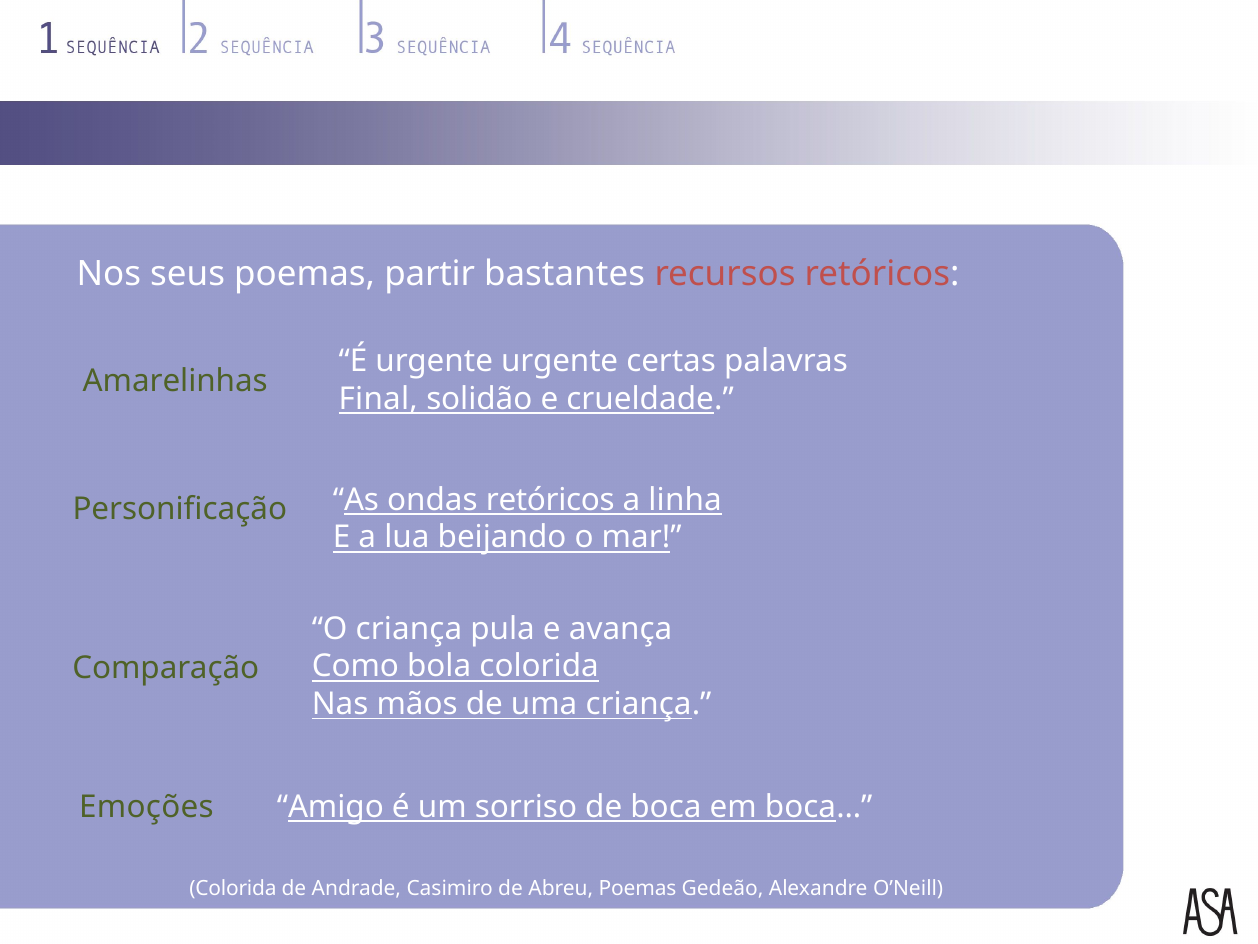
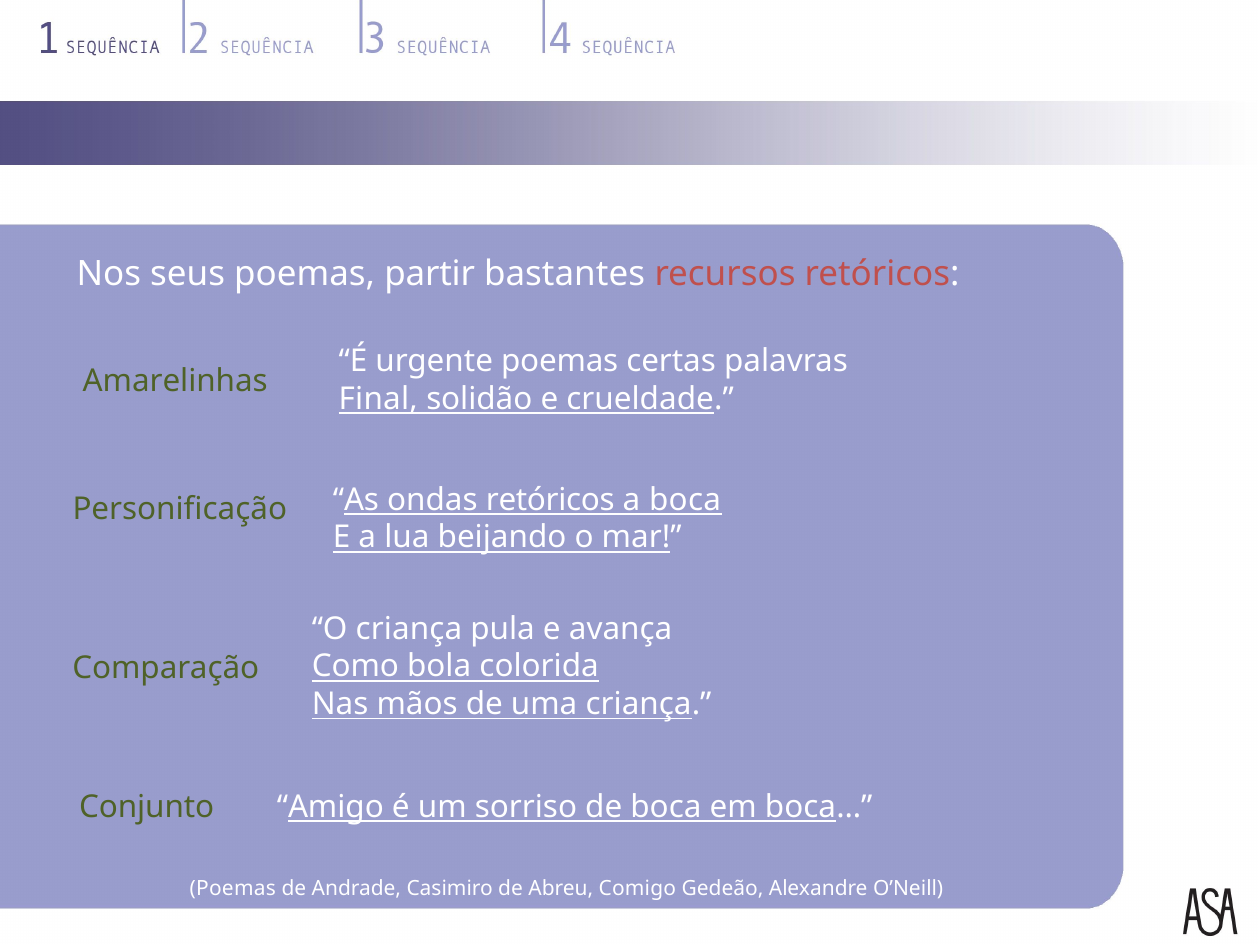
urgente urgente: urgente -> poemas (560, 361)
a linha: linha -> boca (685, 500)
Emoções: Emoções -> Conjunto (147, 806)
Colorida: Colorida -> Poemas (233, 888)
Abreu Poemas: Poemas -> Comigo (637, 888)
